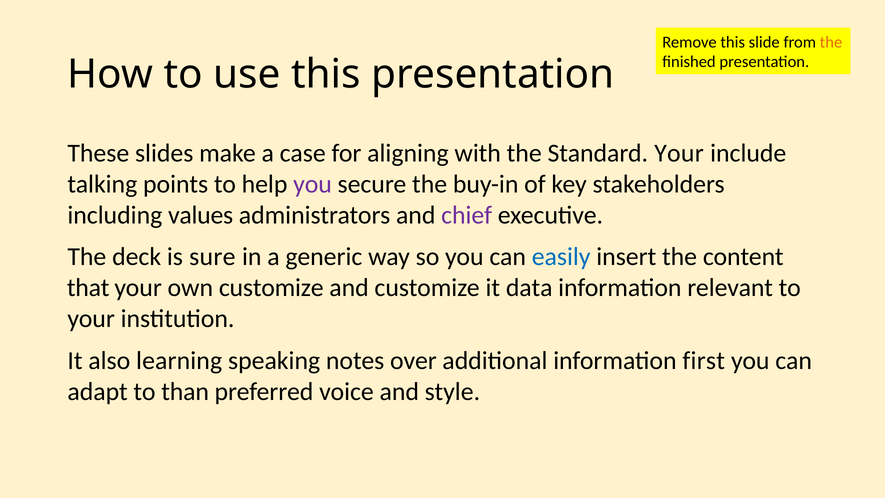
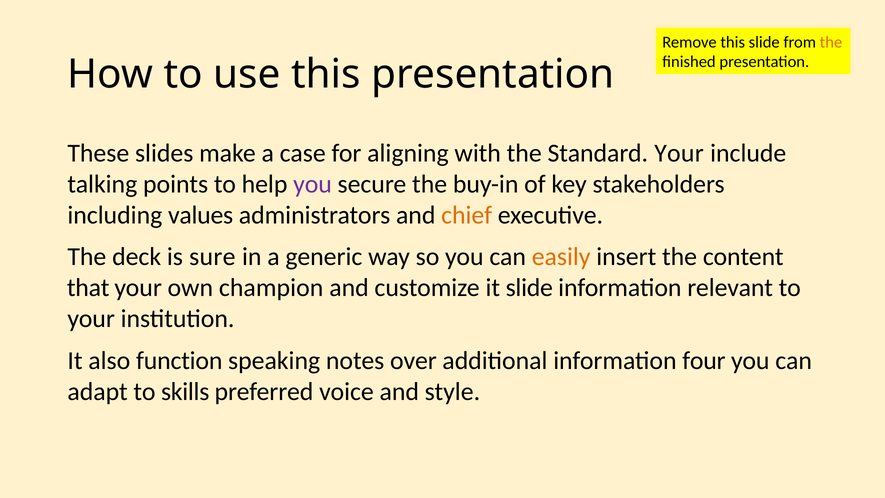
chief colour: purple -> orange (467, 215)
easily colour: blue -> orange (561, 257)
own customize: customize -> champion (271, 288)
it data: data -> slide (529, 288)
learning: learning -> function (179, 361)
first: first -> four (704, 361)
than: than -> skills (185, 392)
